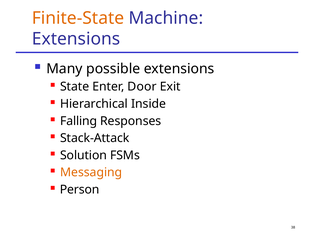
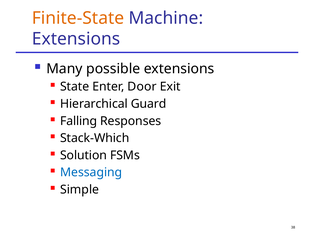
Inside: Inside -> Guard (149, 104)
Stack-Attack: Stack-Attack -> Stack-Which (95, 138)
Messaging colour: orange -> blue (91, 172)
Person: Person -> Simple (80, 189)
